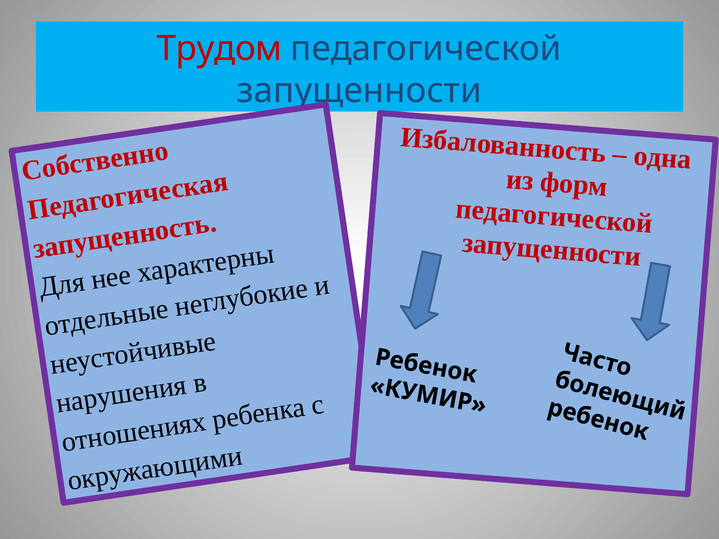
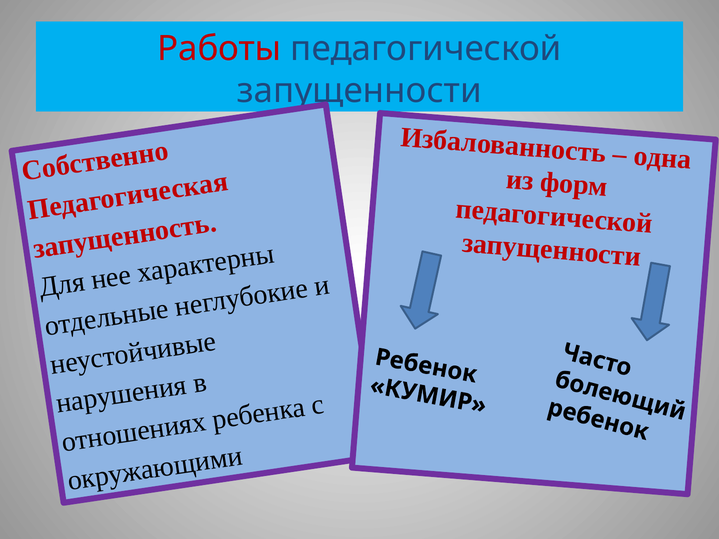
Трудом: Трудом -> Работы (219, 49)
